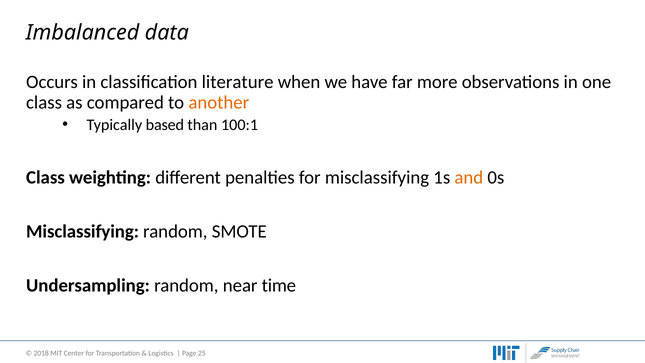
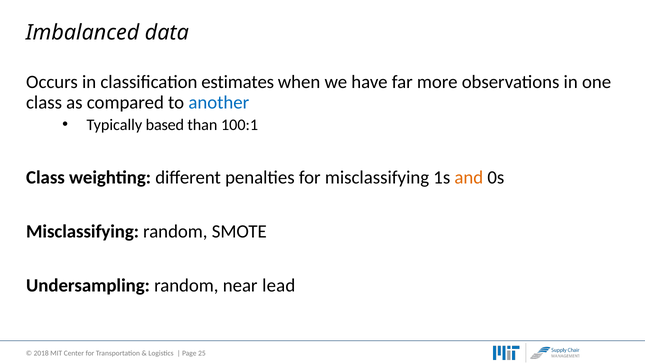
literature: literature -> estimates (238, 82)
another colour: orange -> blue (219, 102)
time: time -> lead (279, 285)
